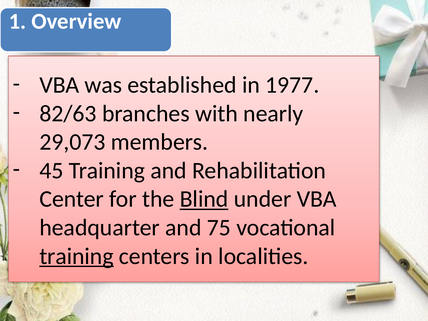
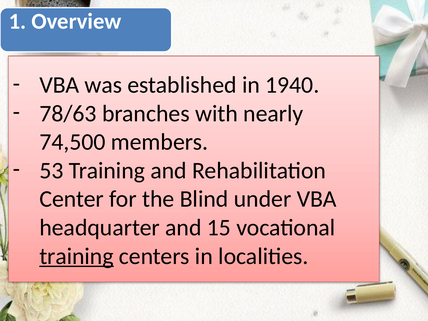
1977: 1977 -> 1940 (292, 85)
82/63: 82/63 -> 78/63 (68, 114)
29,073: 29,073 -> 74,500 (72, 142)
45: 45 -> 53 (51, 171)
Blind underline: present -> none (204, 199)
75: 75 -> 15 (219, 228)
